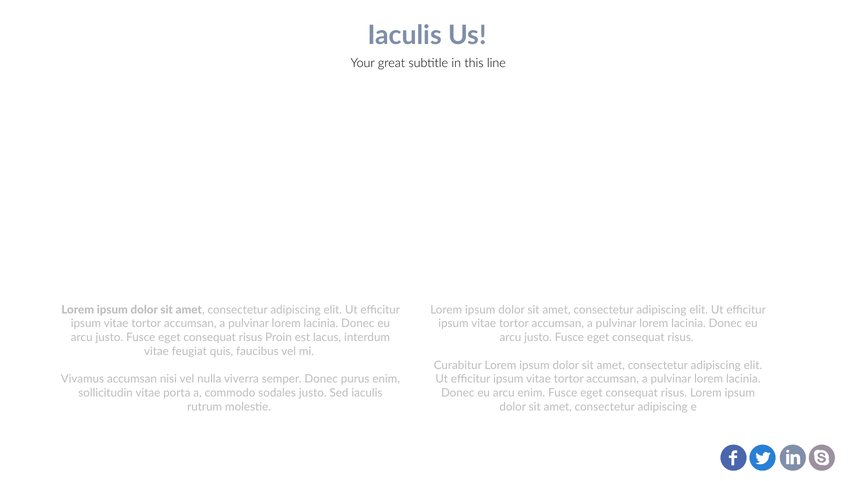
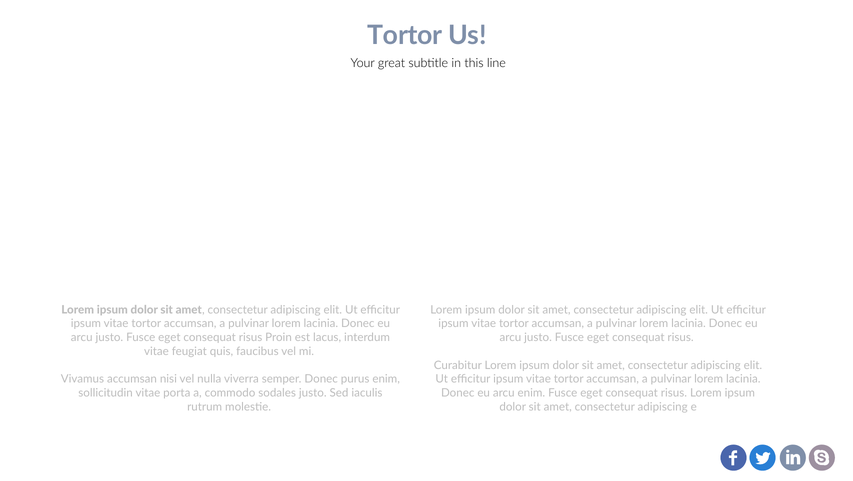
Iaculis: Iaculis -> Tortor (405, 36)
